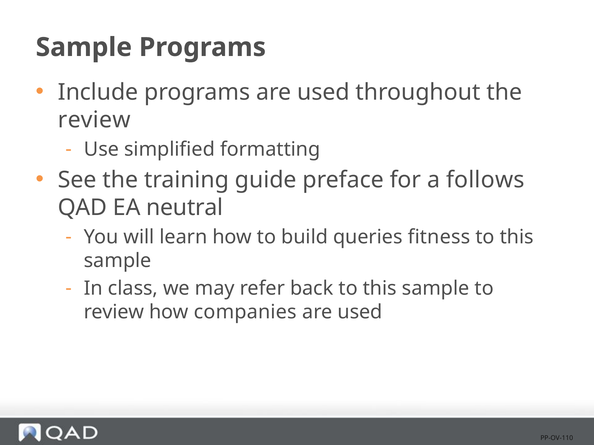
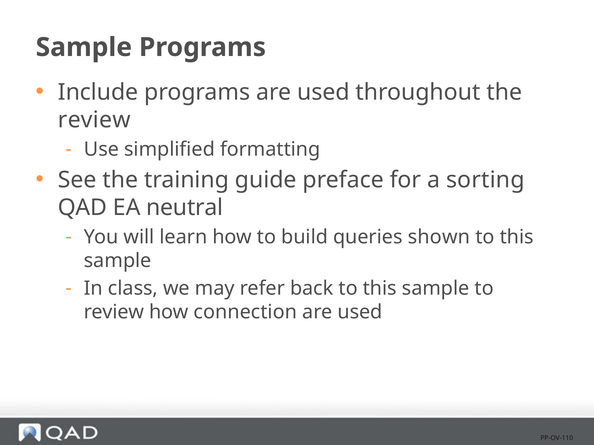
follows: follows -> sorting (485, 180)
fitness: fitness -> shown (439, 237)
companies: companies -> connection (245, 312)
